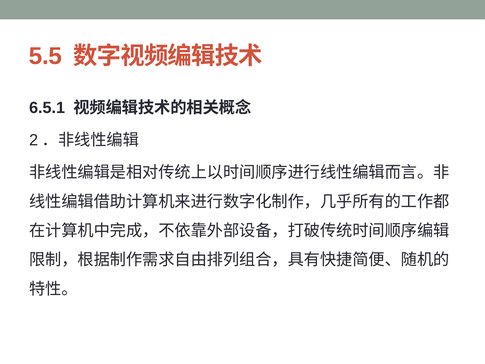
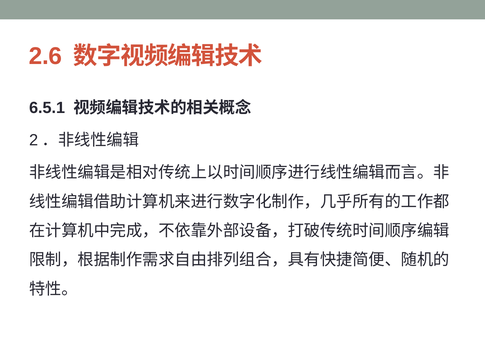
5.5: 5.5 -> 2.6 (45, 56)
